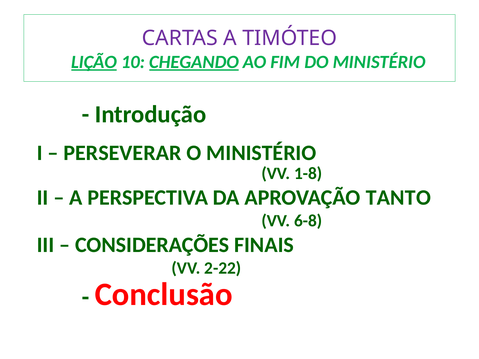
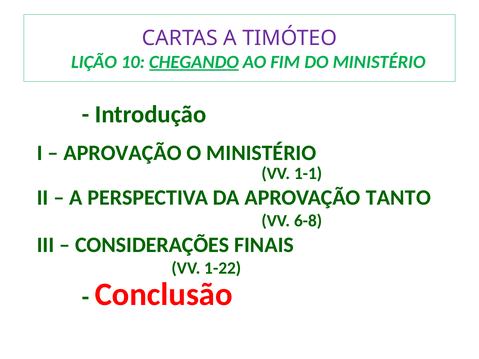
LIÇÃO underline: present -> none (94, 62)
PERSEVERAR: PERSEVERAR -> APROVAÇÃO (123, 153)
1-8: 1-8 -> 1-1 (308, 174)
2-22: 2-22 -> 1-22 (223, 268)
